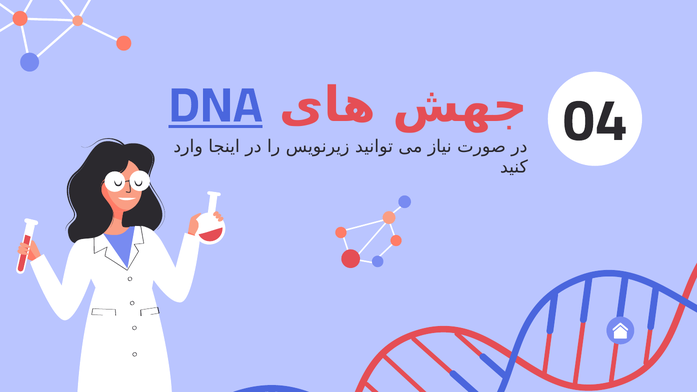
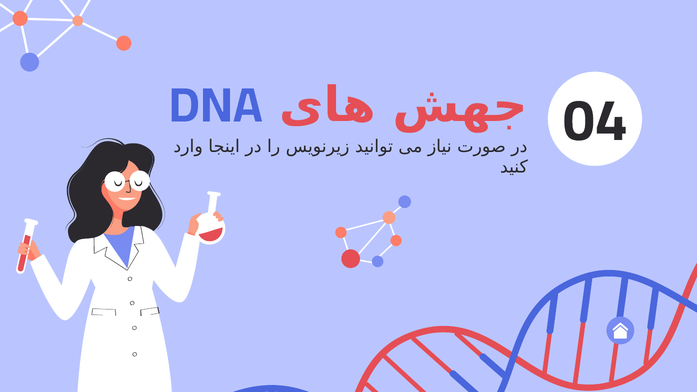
DNA underline: present -> none (216, 106)
